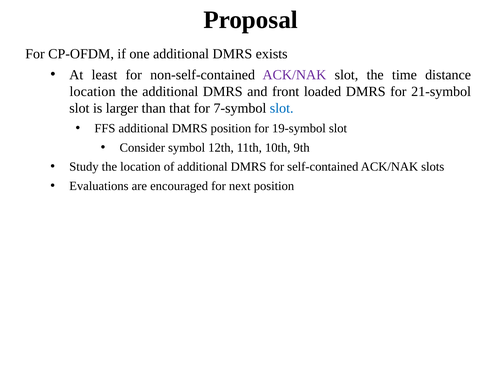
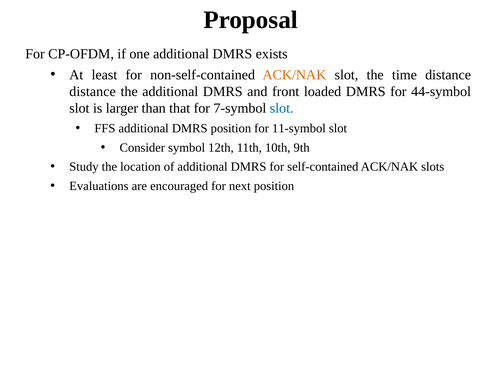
ACK/NAK colour: purple -> orange (294, 75)
location: location -> distance (93, 92)
21-symbol: 21-symbol -> 44-symbol (441, 92)
19-symbol: 19-symbol -> 11-symbol (299, 128)
